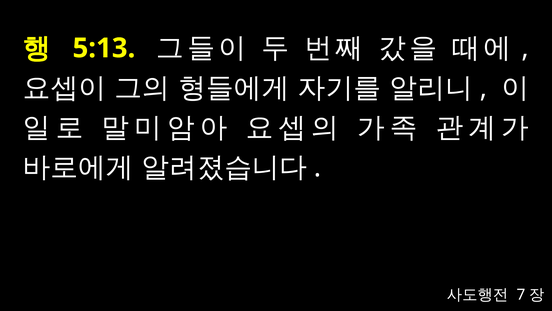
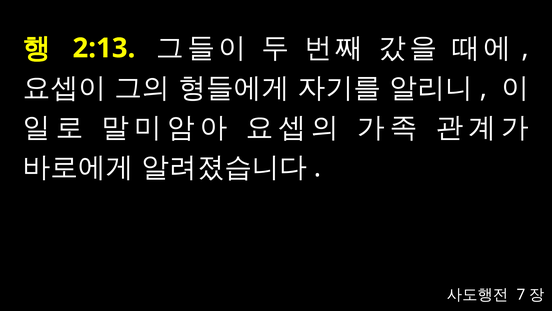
5:13: 5:13 -> 2:13 (104, 48)
